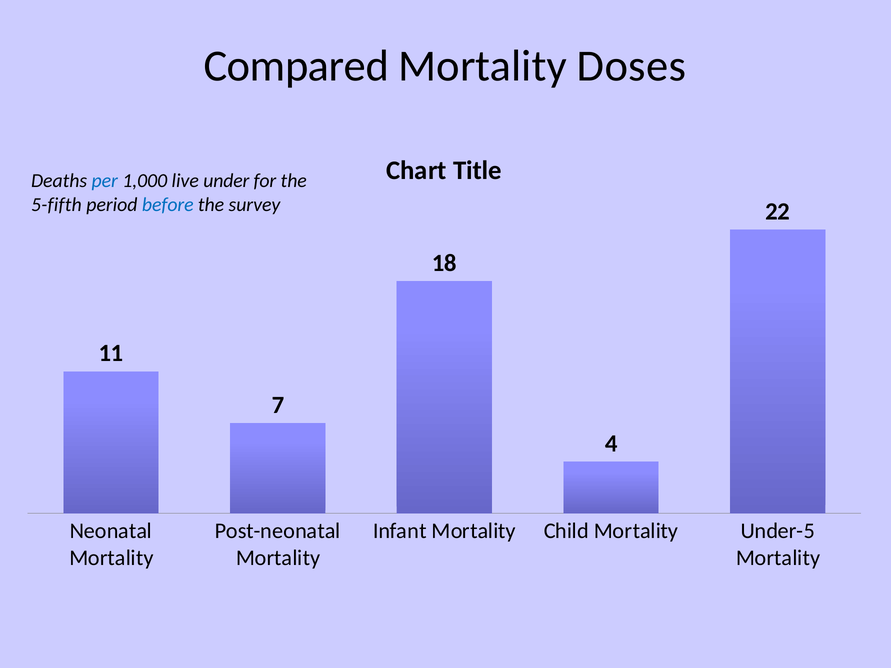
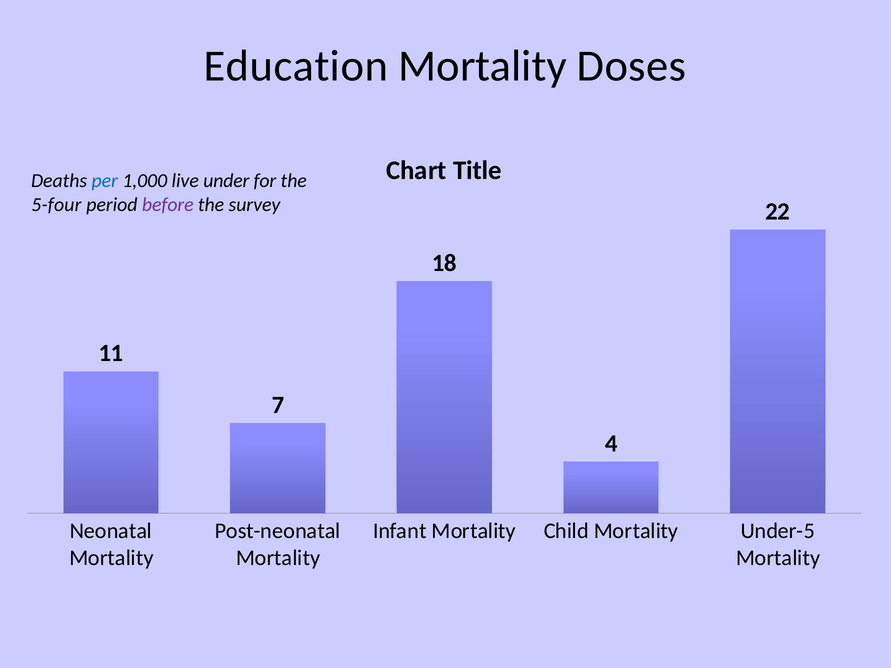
Compared: Compared -> Education (296, 66)
5-fifth: 5-fifth -> 5-four (56, 205)
before colour: blue -> purple (168, 205)
